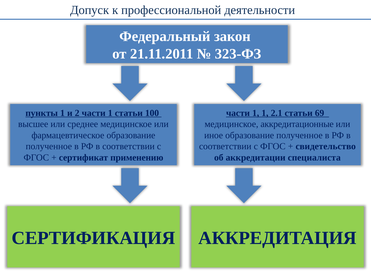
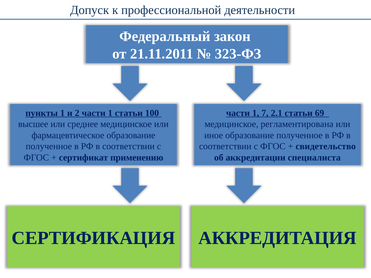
1 1: 1 -> 7 (265, 113)
аккредитационные: аккредитационные -> регламентирована (297, 124)
